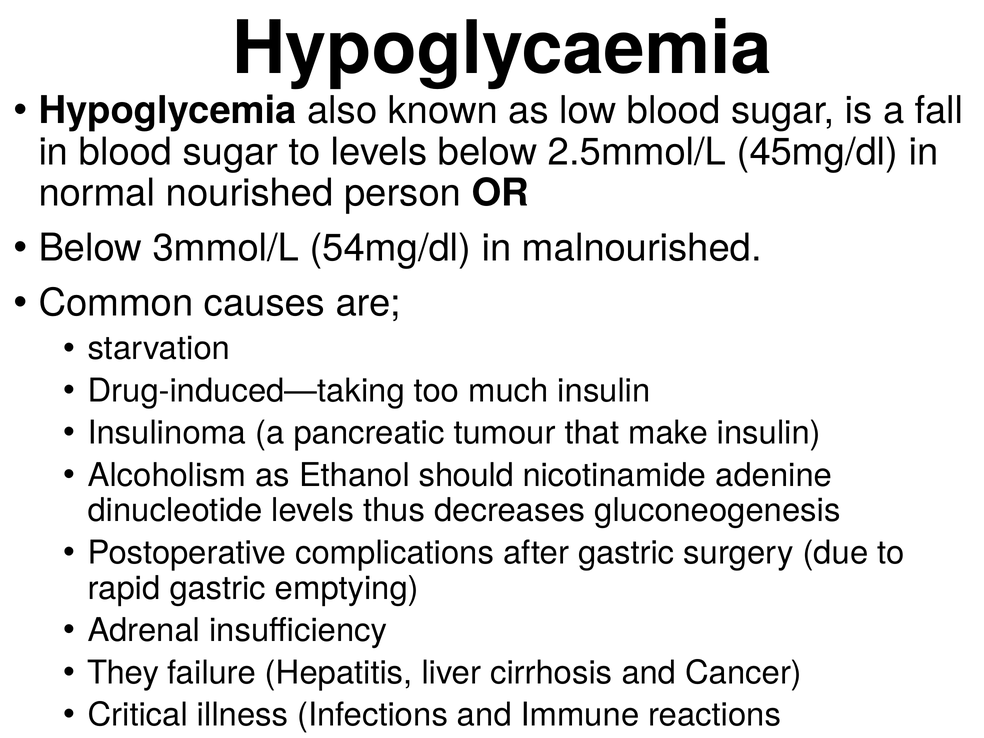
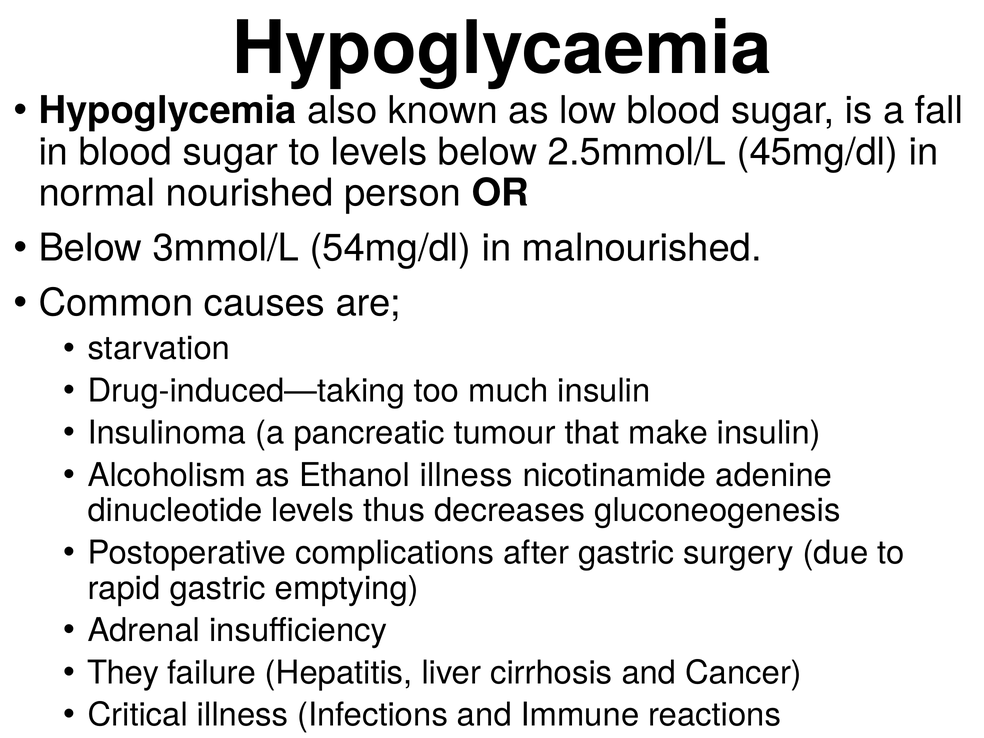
Ethanol should: should -> illness (466, 475)
